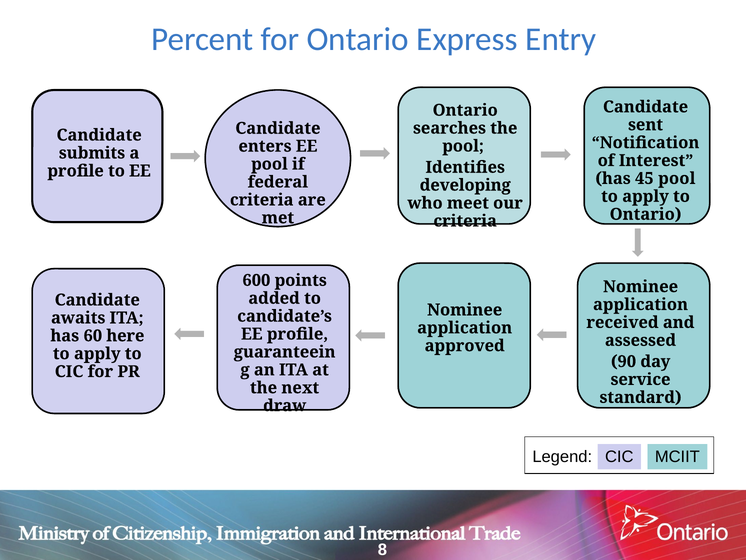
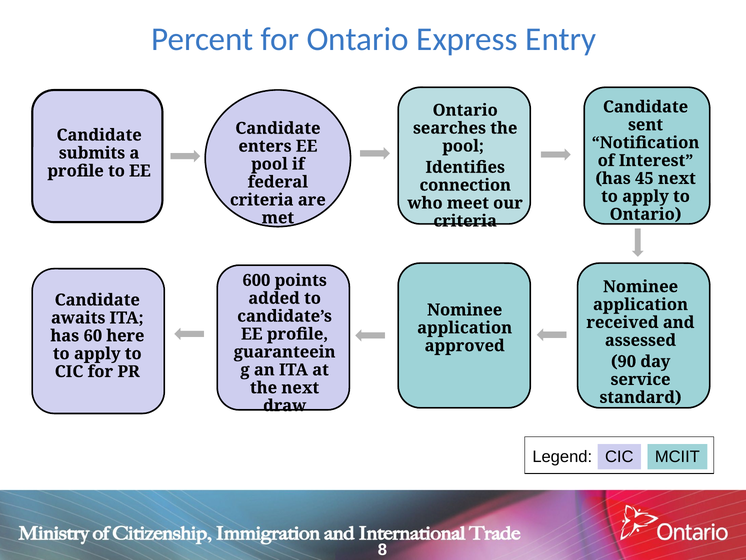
45 pool: pool -> next (677, 178)
developing: developing -> connection (465, 185)
